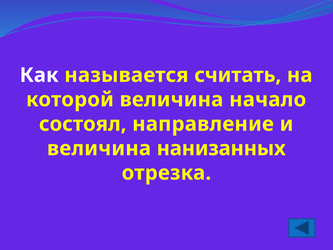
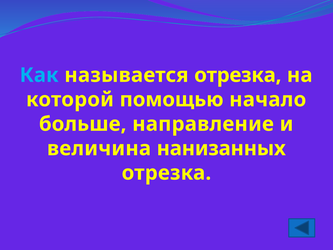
Как colour: white -> light blue (39, 75)
называется считать: считать -> отрезка (238, 75)
которой величина: величина -> помощью (172, 100)
состоял: состоял -> больше (83, 124)
